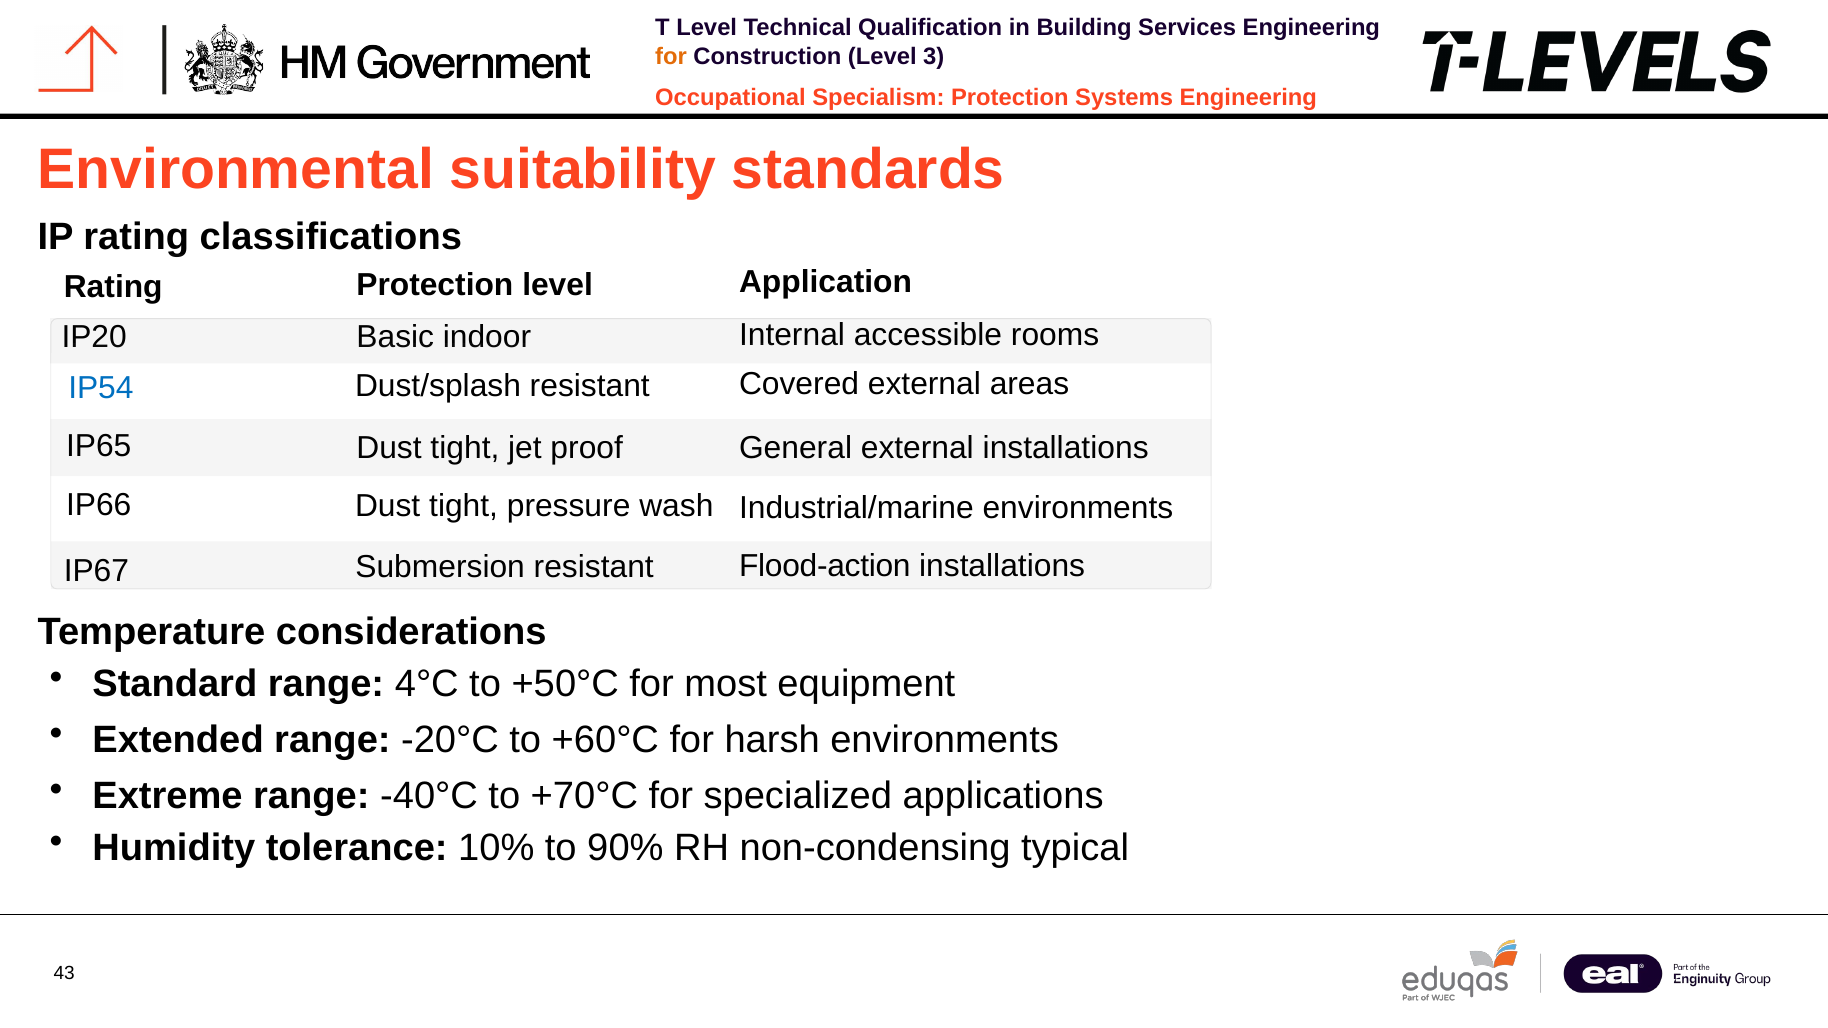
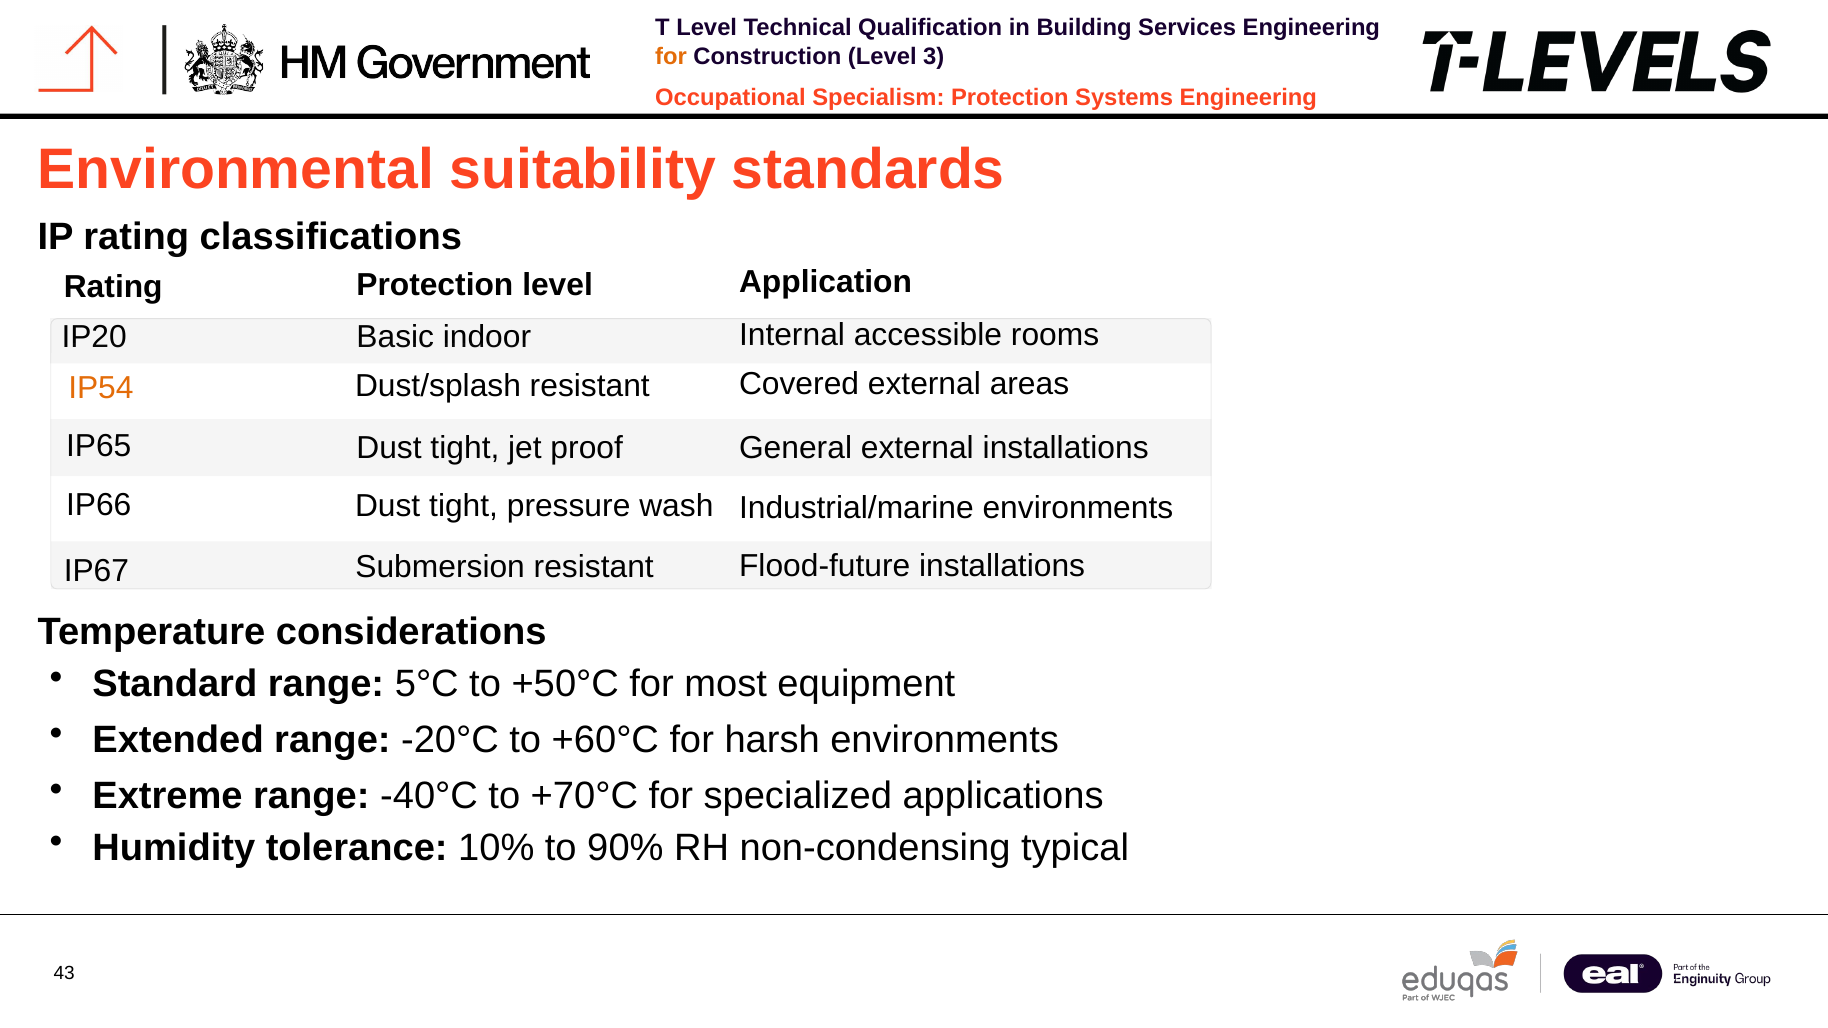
IP54 colour: blue -> orange (101, 388)
Flood-action: Flood-action -> Flood-future (825, 566)
4°C: 4°C -> 5°C (427, 684)
